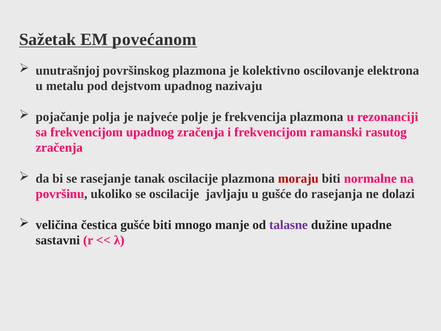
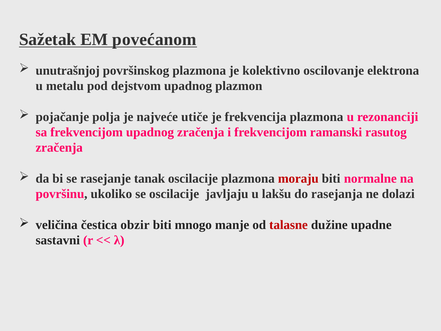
nazivaju: nazivaju -> plazmon (239, 86)
polje: polje -> utiče (195, 117)
u gušće: gušće -> lakšu (277, 194)
čestica gušće: gušće -> obzir (135, 225)
talasne colour: purple -> red (289, 225)
